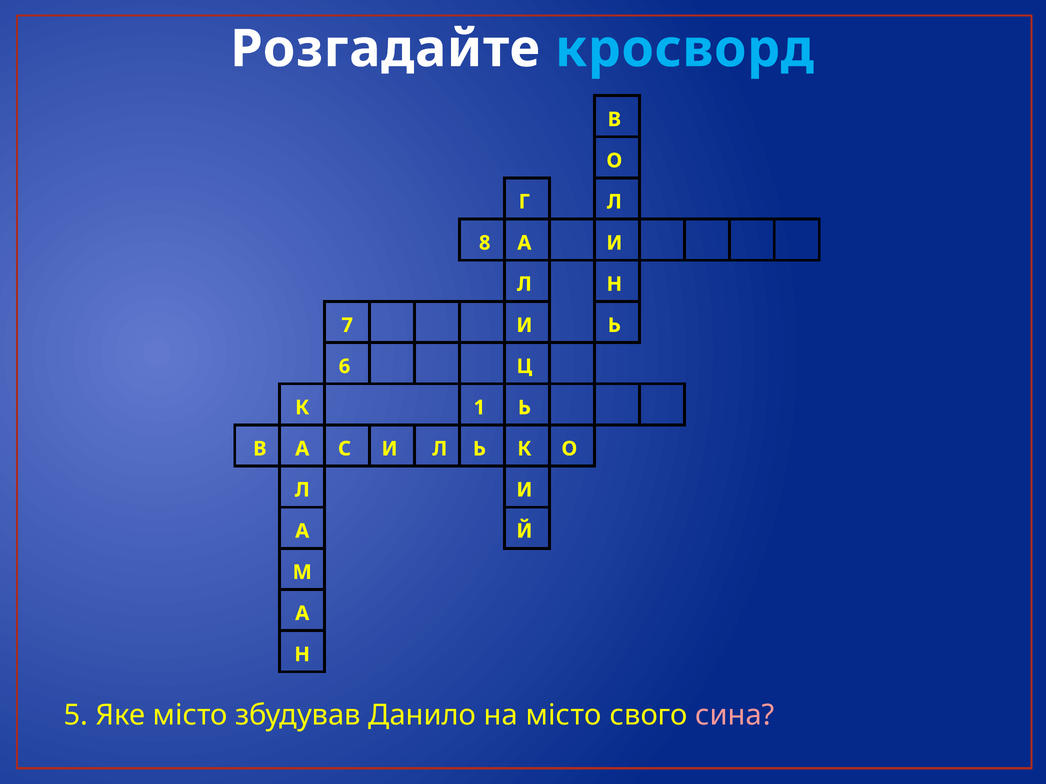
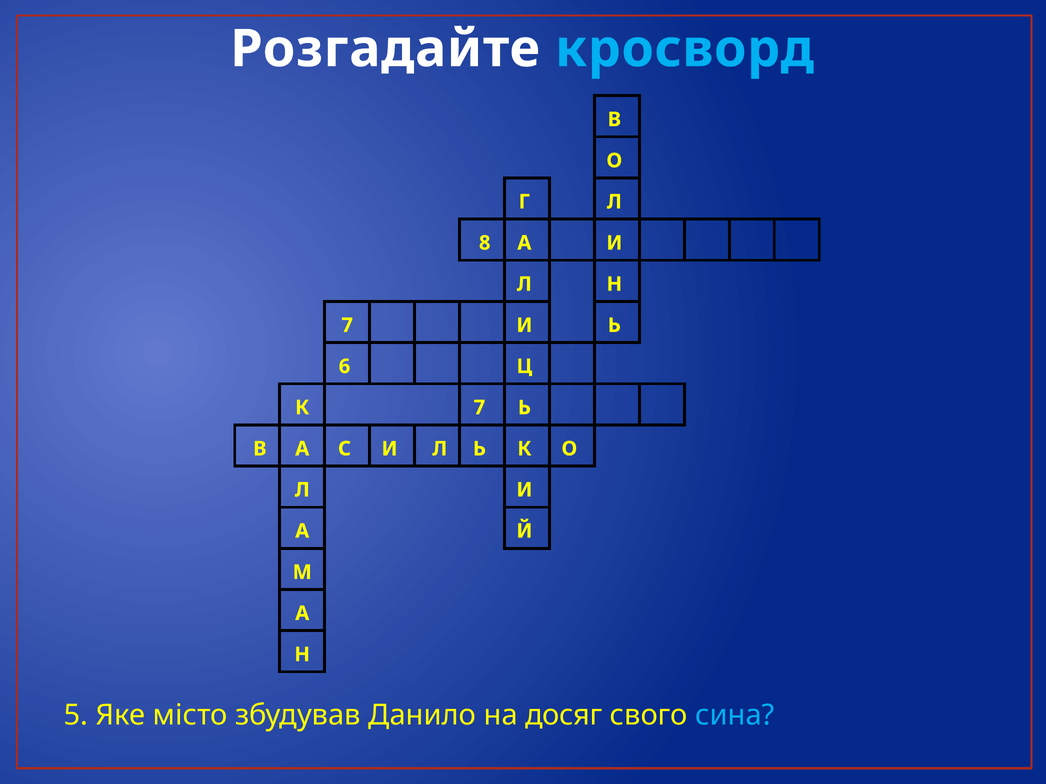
К 1: 1 -> 7 (479, 408)
на місто: місто -> досяг (564, 716)
сина colour: pink -> light blue (735, 716)
